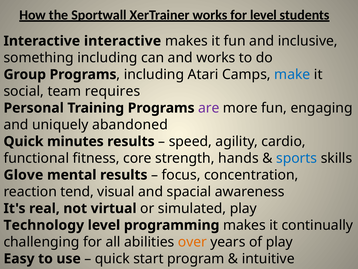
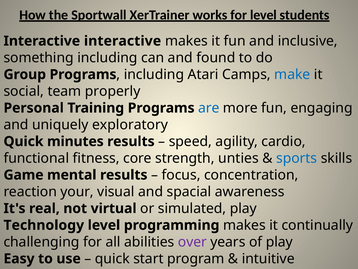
and works: works -> found (216, 58)
requires: requires -> properly (113, 91)
are colour: purple -> blue (209, 108)
abandoned: abandoned -> exploratory (130, 124)
hands: hands -> unties (238, 158)
Glove: Glove -> Game (24, 175)
tend: tend -> your (77, 191)
over colour: orange -> purple (192, 242)
